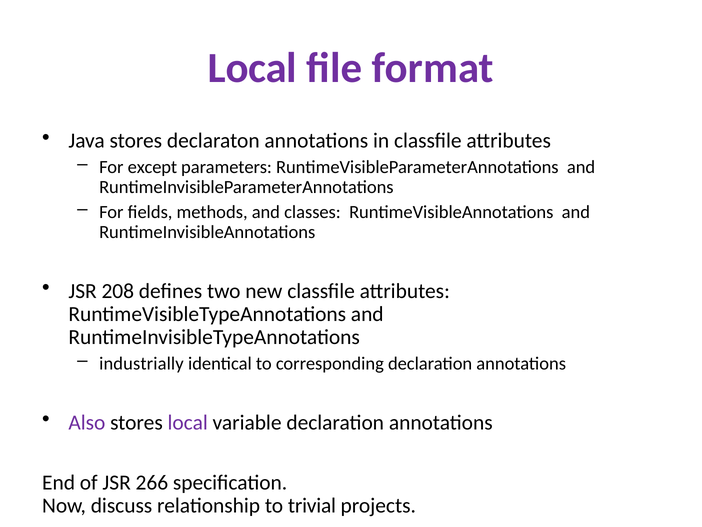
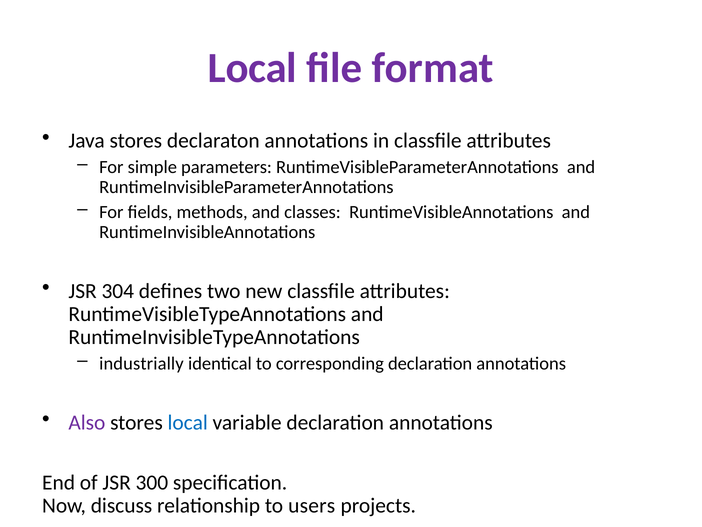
except: except -> simple (152, 167)
208: 208 -> 304 (118, 291)
local colour: purple -> blue (188, 422)
266: 266 -> 300 (152, 482)
trivial: trivial -> users (312, 505)
